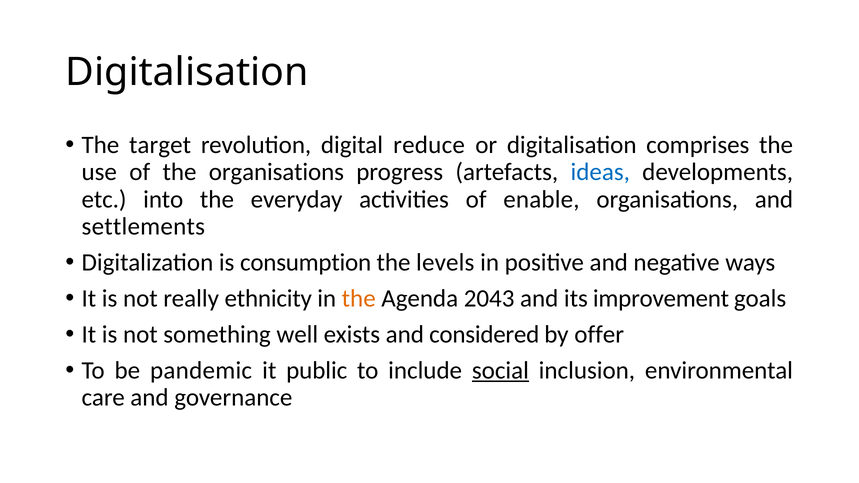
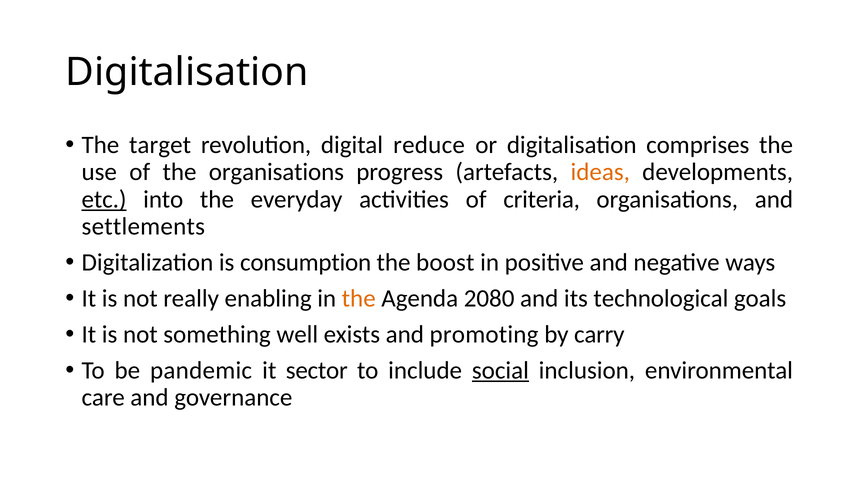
ideas colour: blue -> orange (600, 172)
etc underline: none -> present (104, 199)
enable: enable -> criteria (542, 199)
levels: levels -> boost (445, 262)
ethnicity: ethnicity -> enabling (268, 298)
2043: 2043 -> 2080 (489, 298)
improvement: improvement -> technological (661, 298)
considered: considered -> promoting (484, 334)
offer: offer -> carry (599, 334)
public: public -> sector (317, 370)
